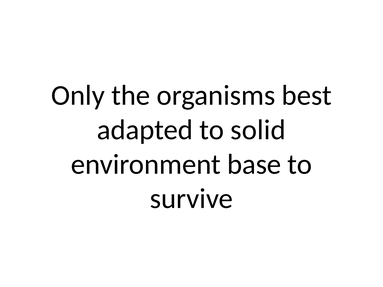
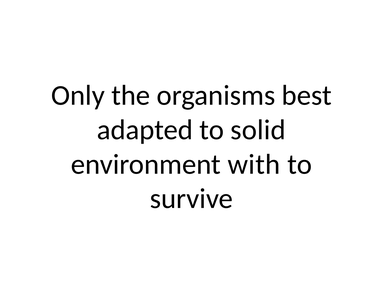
base: base -> with (254, 164)
